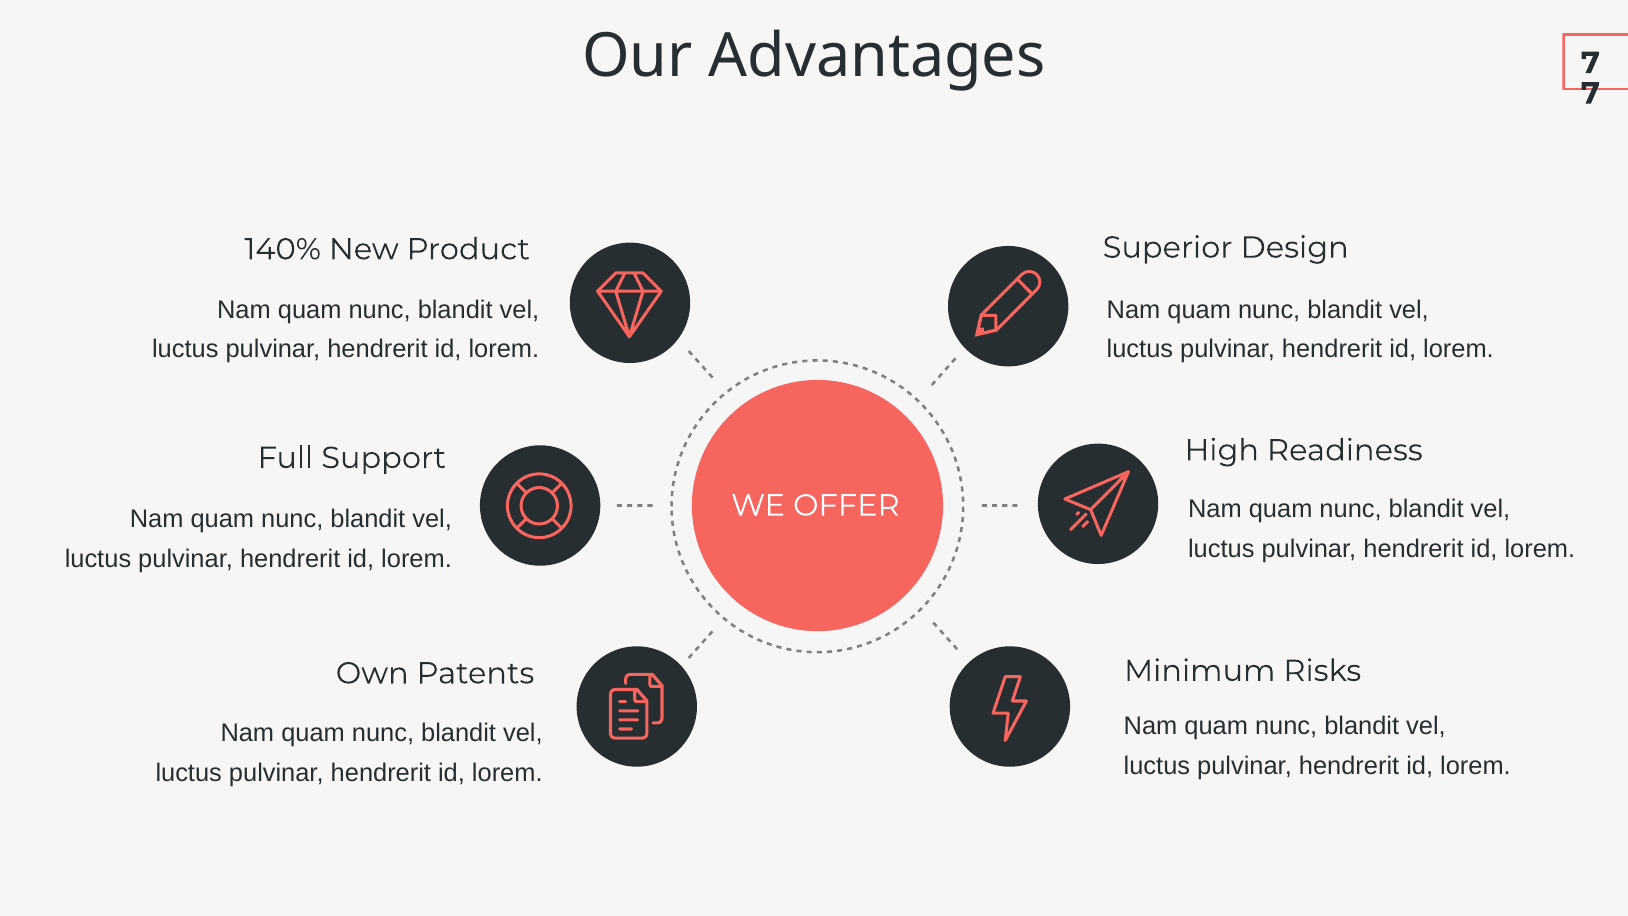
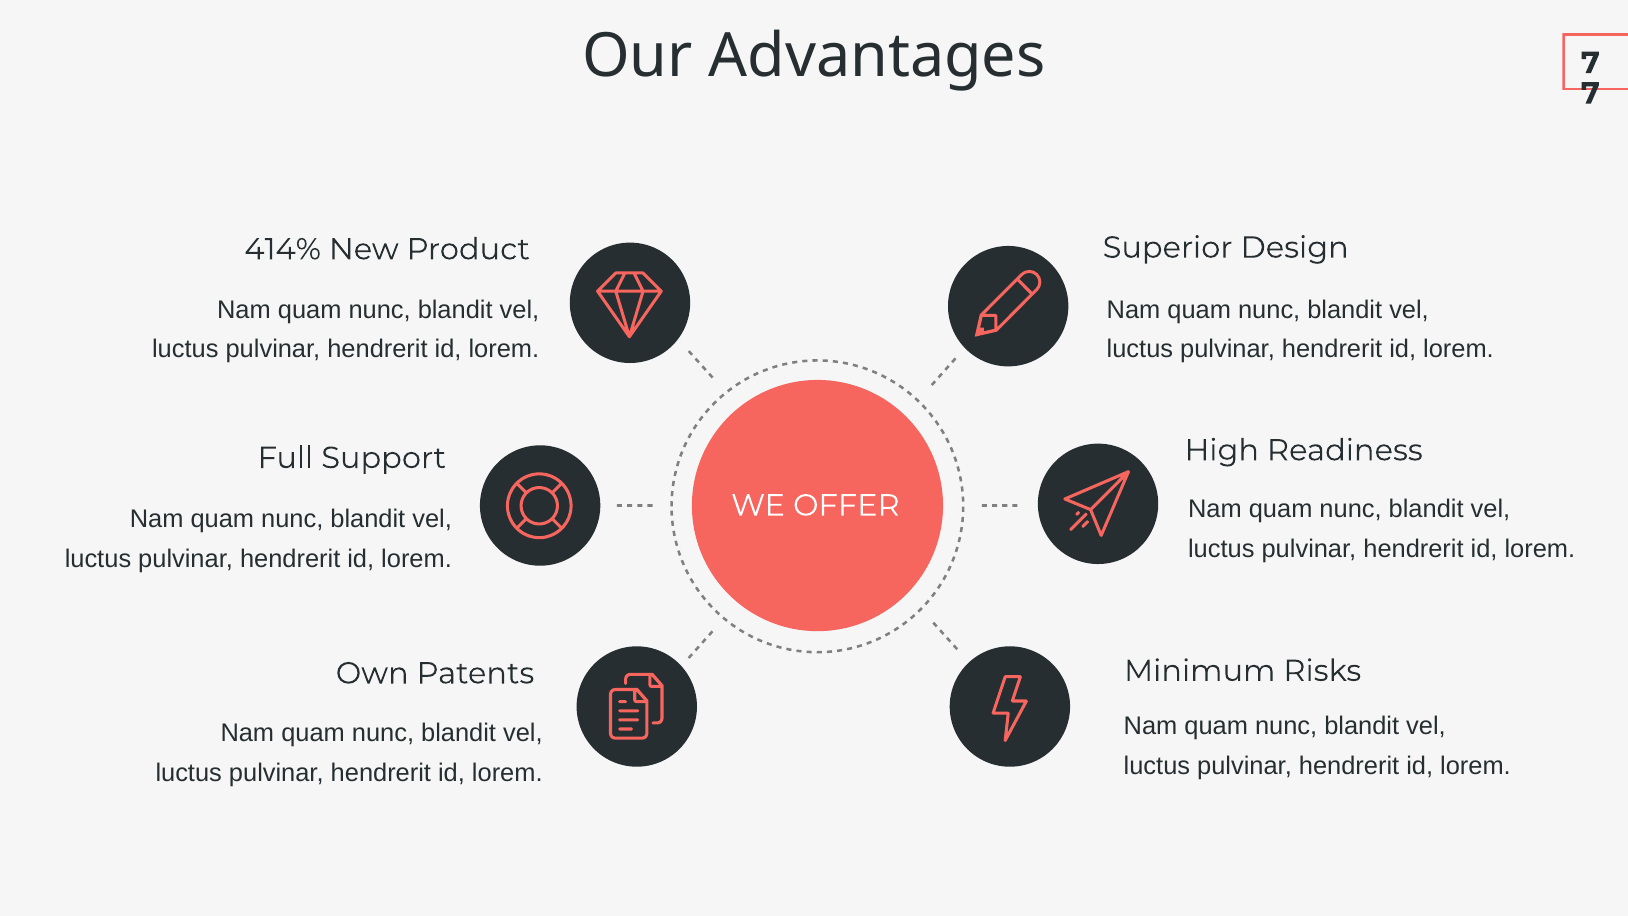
140%: 140% -> 414% (283, 249)
